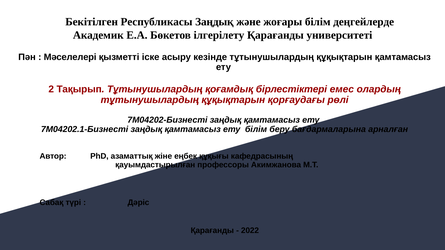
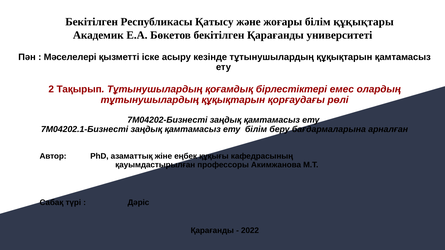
Республикасы Заңдық: Заңдық -> Қатысу (214, 22)
деңгейлерде: деңгейлерде -> құқықтары (364, 22)
Бөкетов ілгерілету: ілгерілету -> бекітілген (219, 35)
